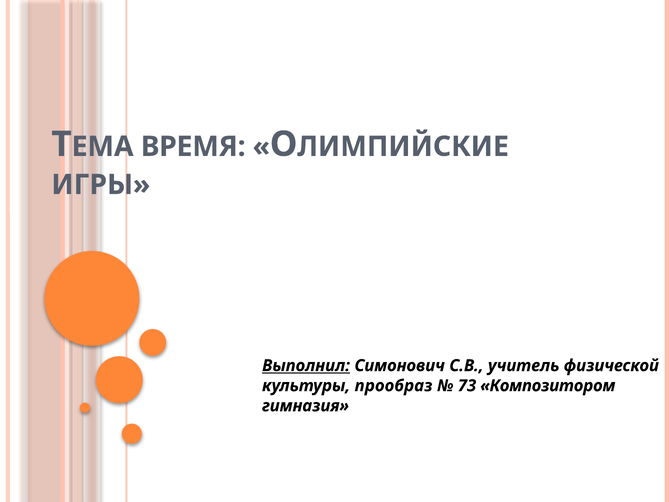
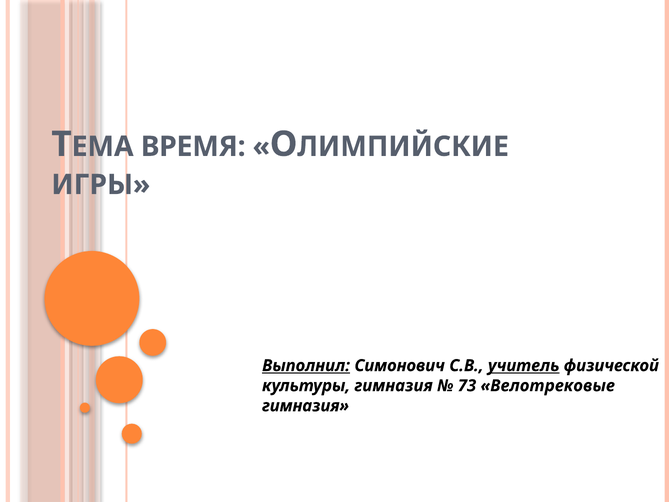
учитель underline: none -> present (524, 365)
культуры прообраз: прообраз -> гимназия (394, 386)
Композитором: Композитором -> Велотрековые (548, 386)
